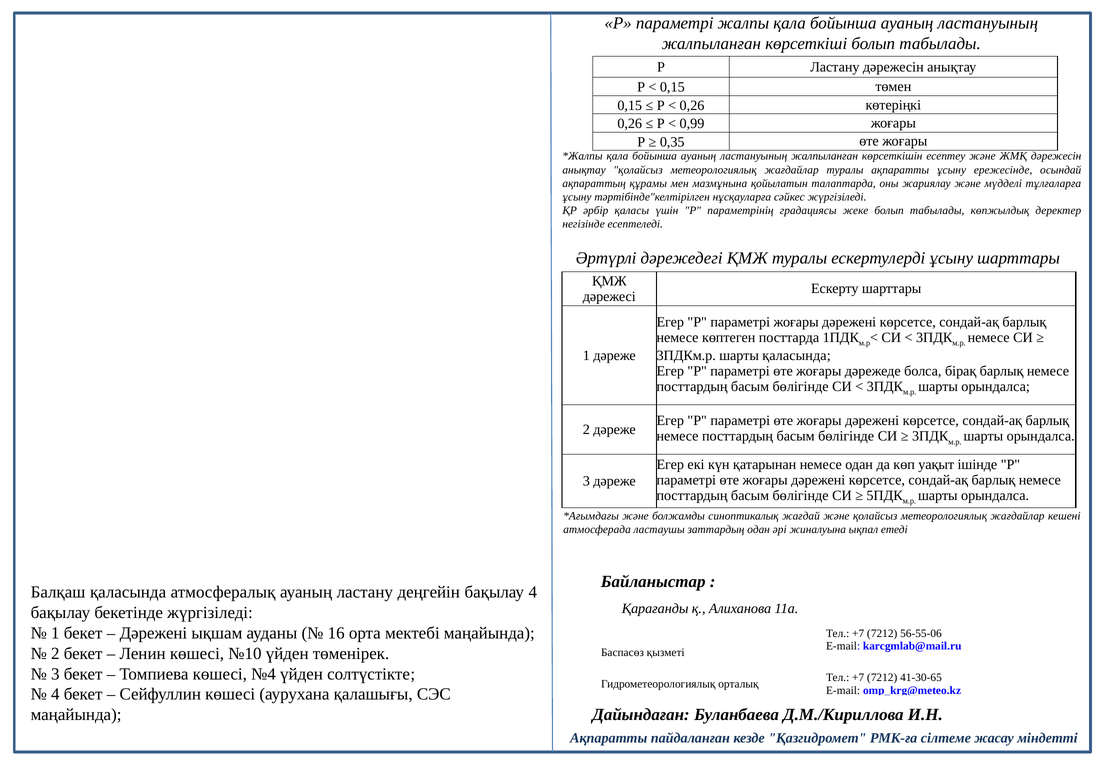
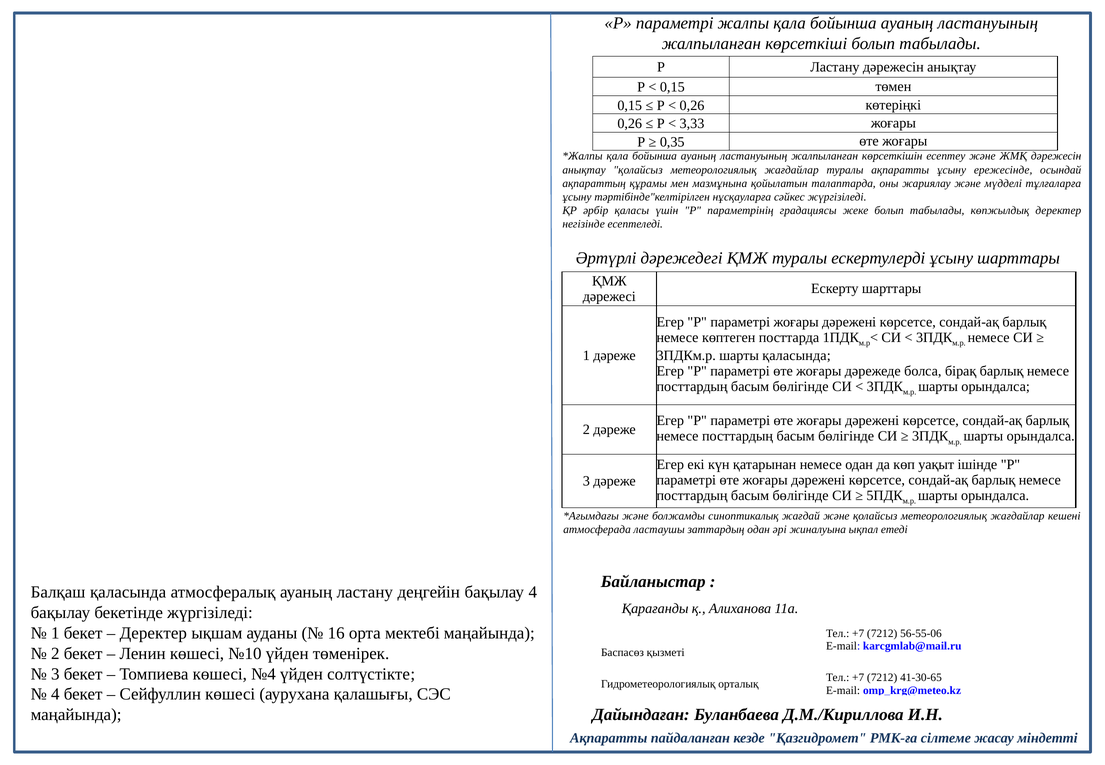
0,99: 0,99 -> 3,33 (692, 124)
Дәрежені: Дәрежені -> Деректер (153, 633)
